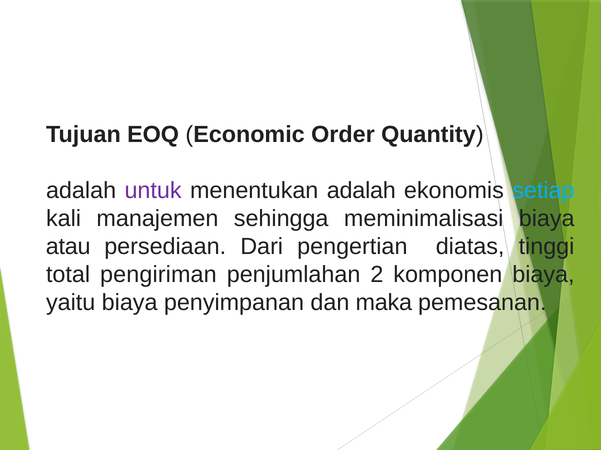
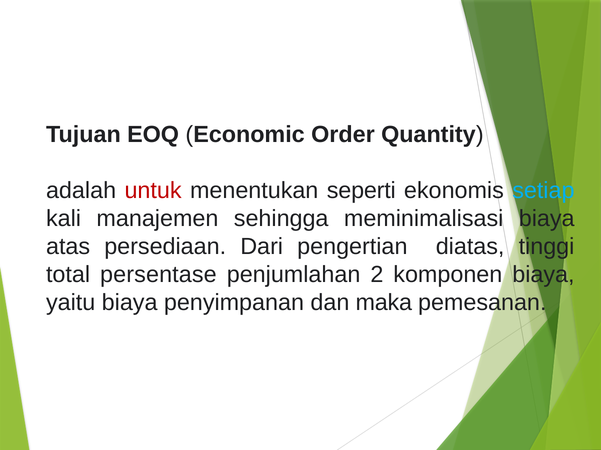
untuk colour: purple -> red (153, 191)
menentukan adalah: adalah -> seperti (361, 191)
atau: atau -> atas (68, 247)
pengiriman: pengiriman -> persentase (158, 275)
